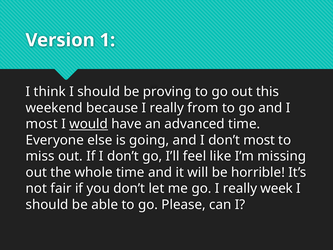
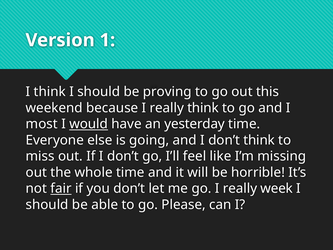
really from: from -> think (203, 108)
advanced: advanced -> yesterday (195, 124)
don’t most: most -> think (259, 140)
fair underline: none -> present (61, 188)
